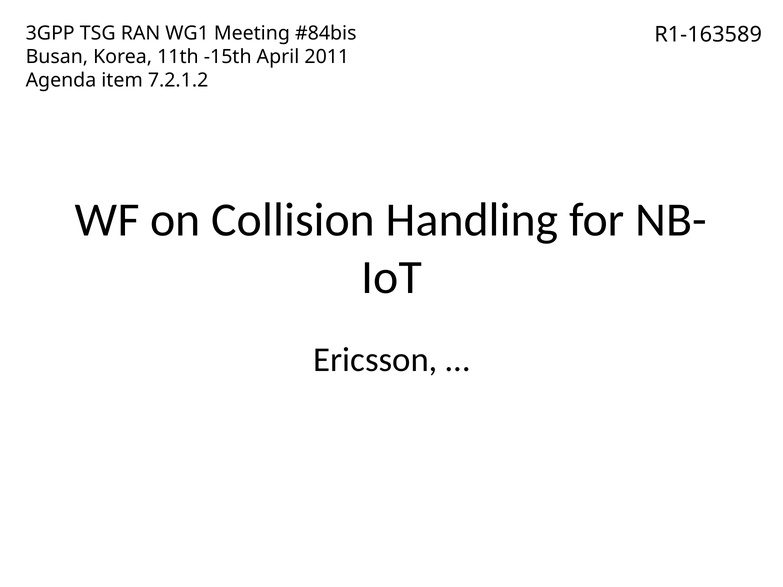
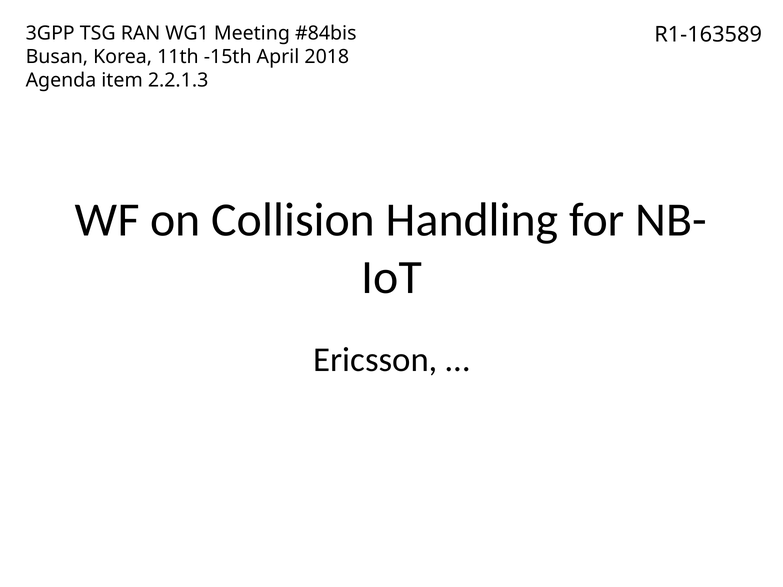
2011: 2011 -> 2018 (327, 57)
7.2.1.2: 7.2.1.2 -> 2.2.1.3 (178, 80)
